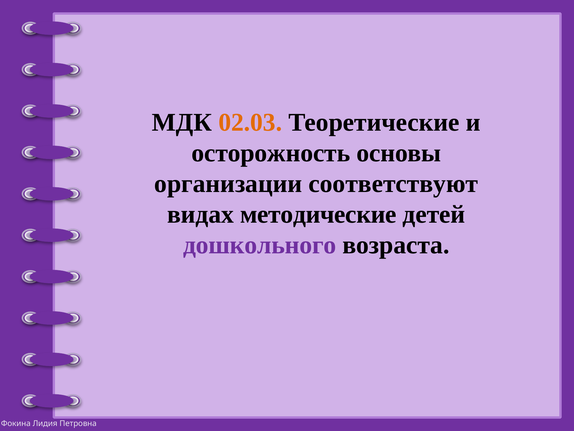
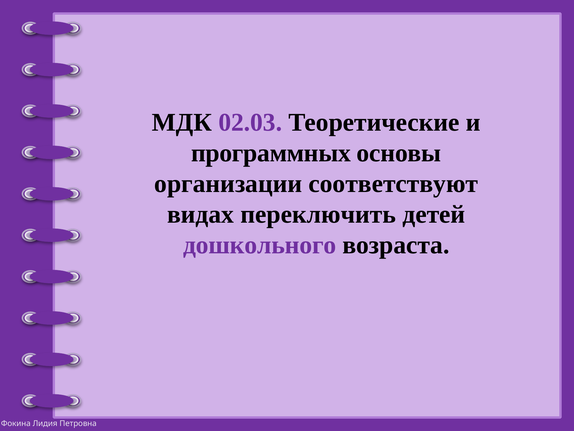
02.03 colour: orange -> purple (250, 122)
осторожность: осторожность -> программных (271, 153)
методические: методические -> переключить (318, 214)
